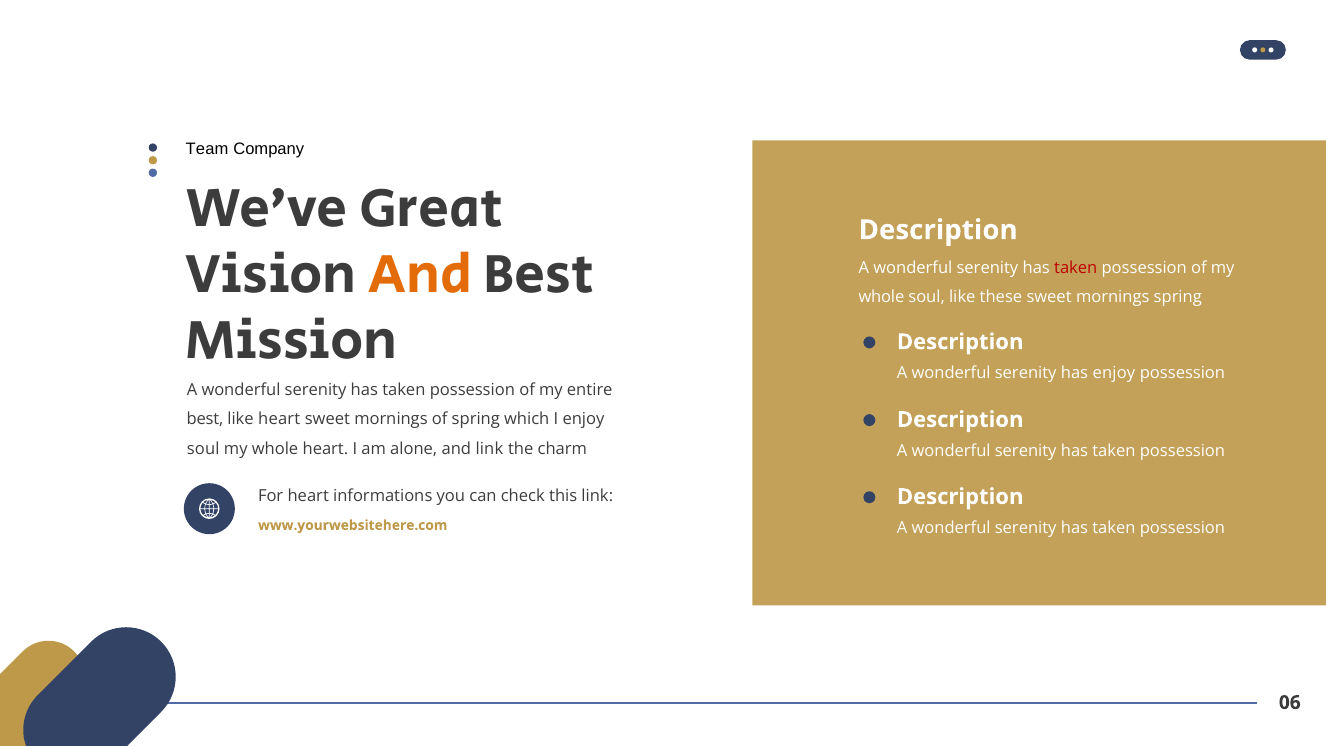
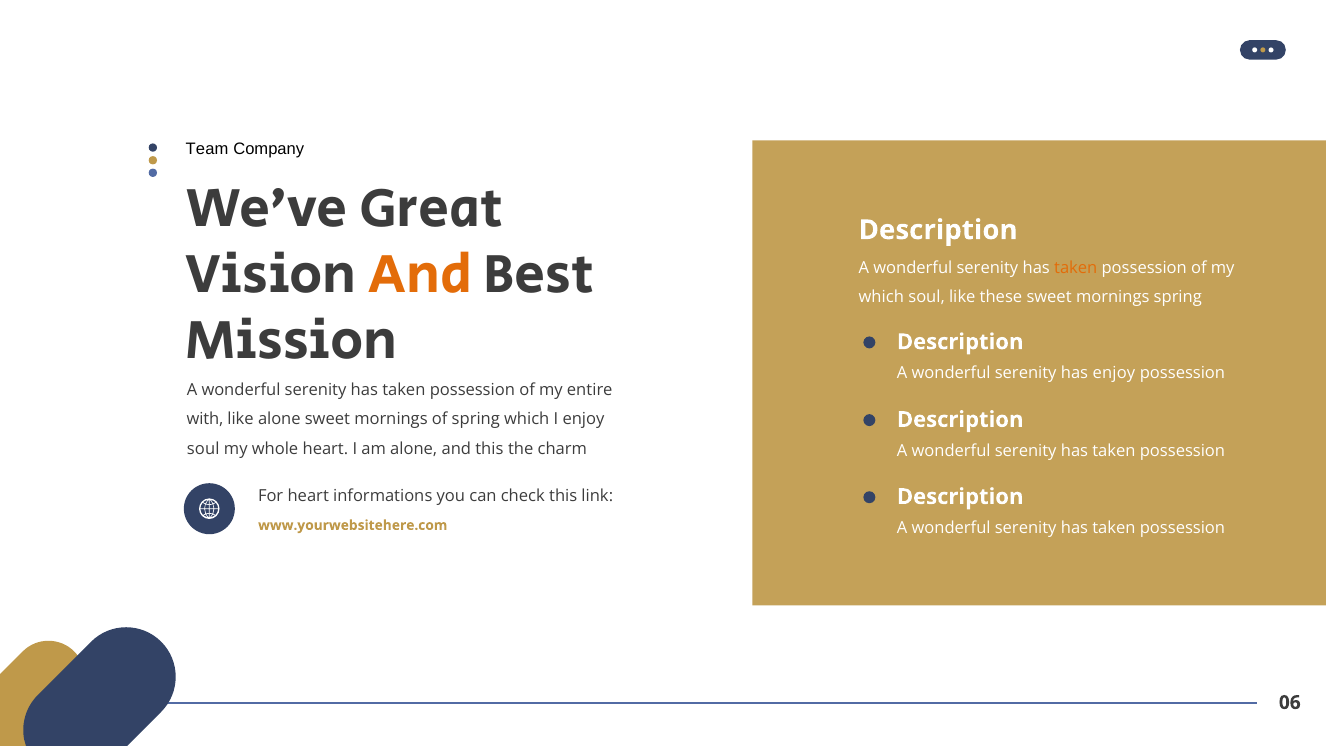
taken colour: red -> orange (1076, 268)
whole: whole -> which (881, 297)
best: best -> with (205, 419)
like heart: heart -> alone (279, 419)
and link: link -> this (489, 449)
